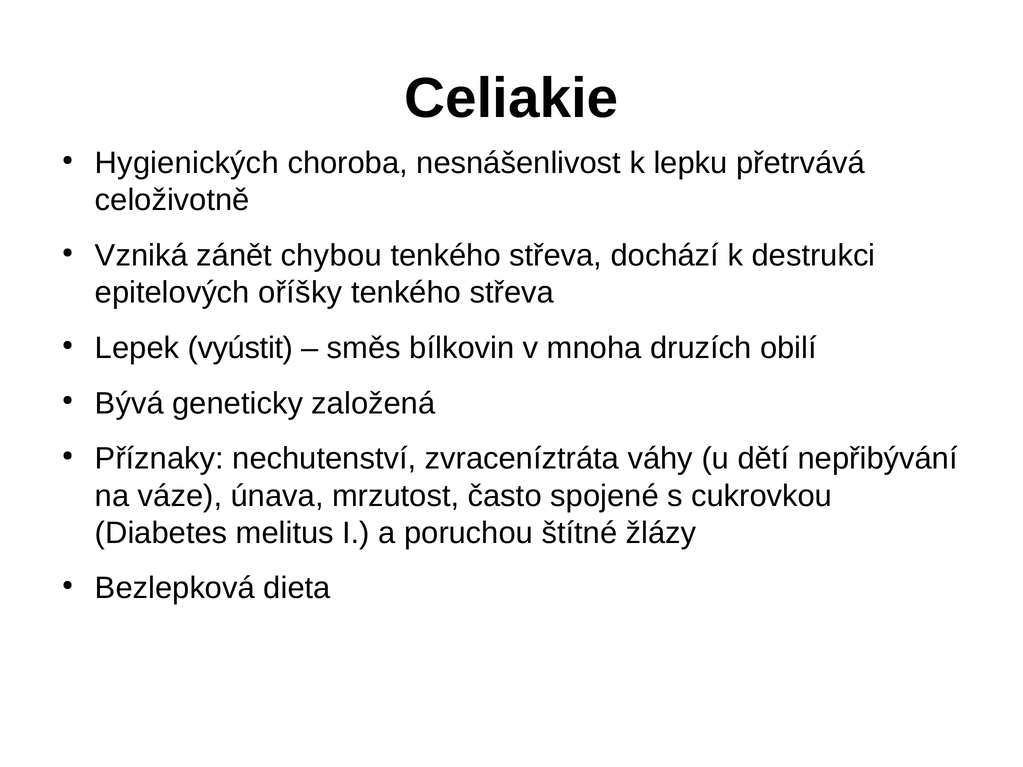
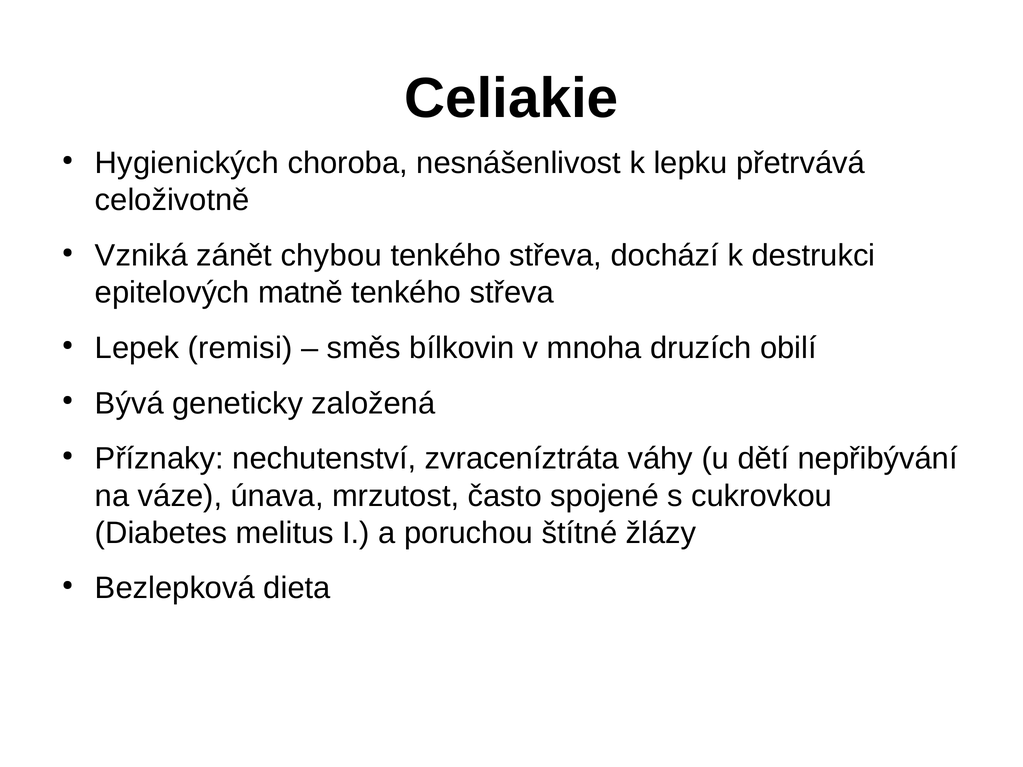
oříšky: oříšky -> matně (301, 293)
vyústit: vyústit -> remisi (240, 348)
